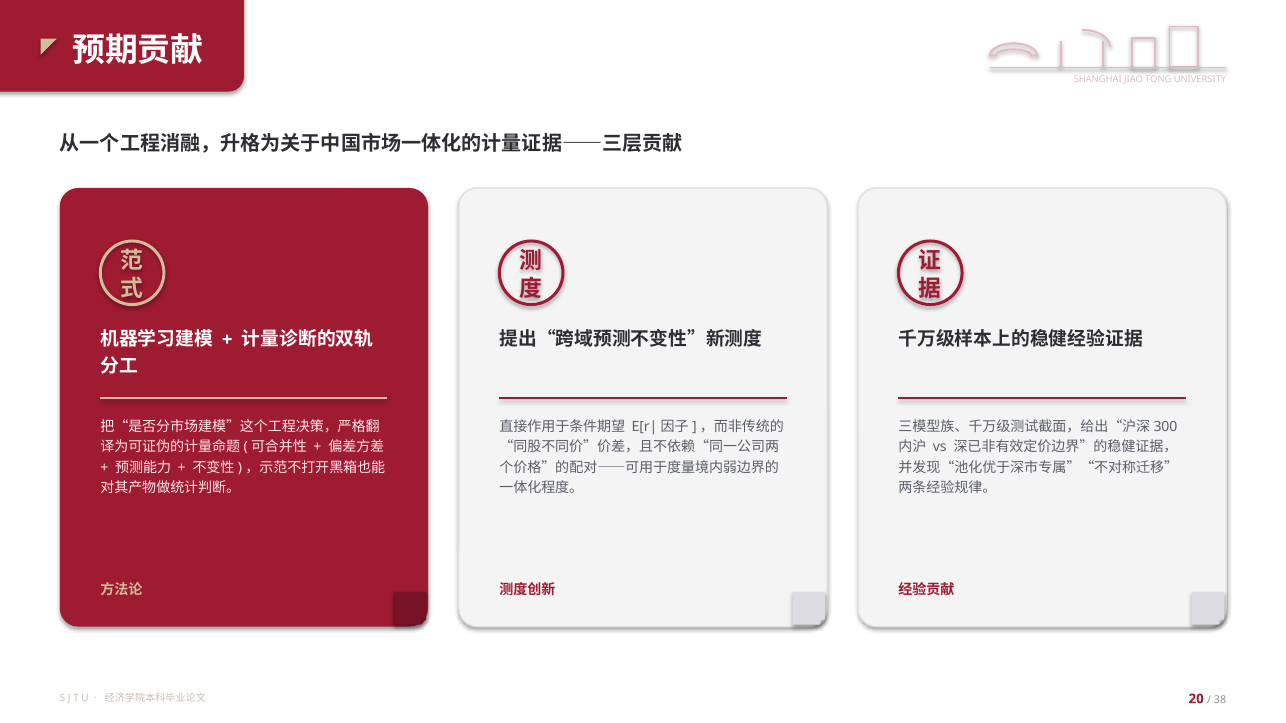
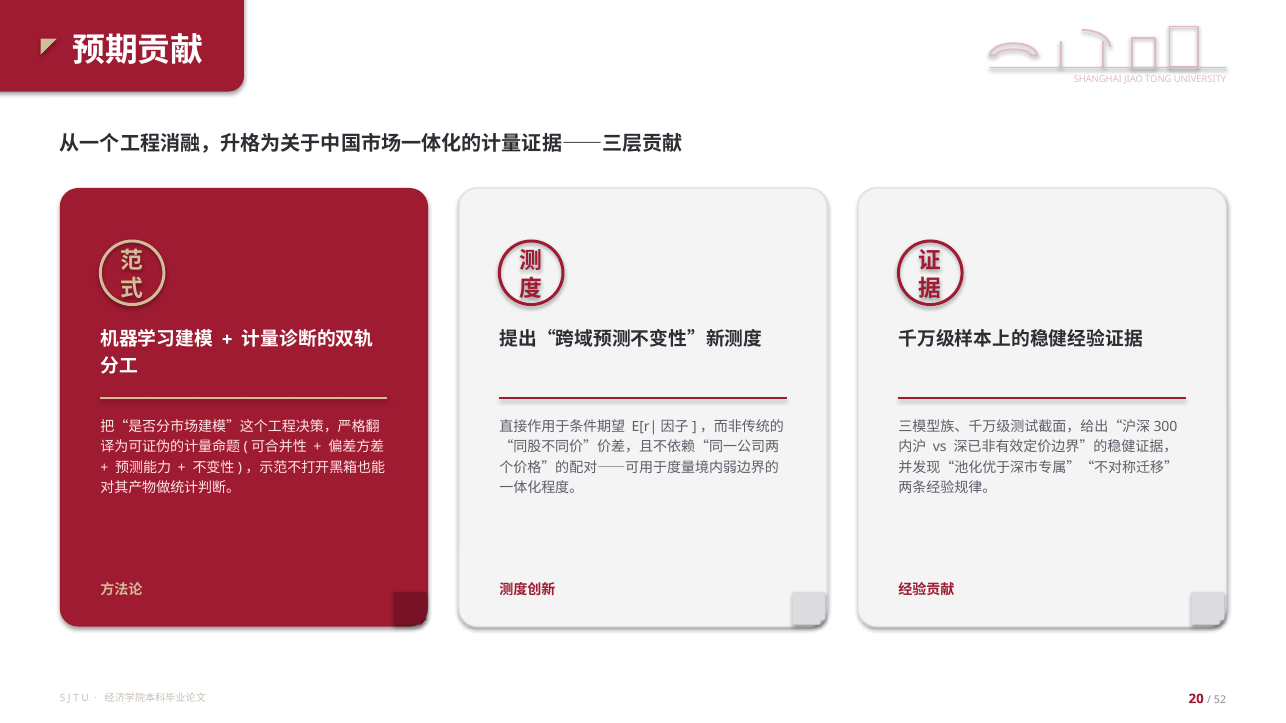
38: 38 -> 52 (1220, 700)
